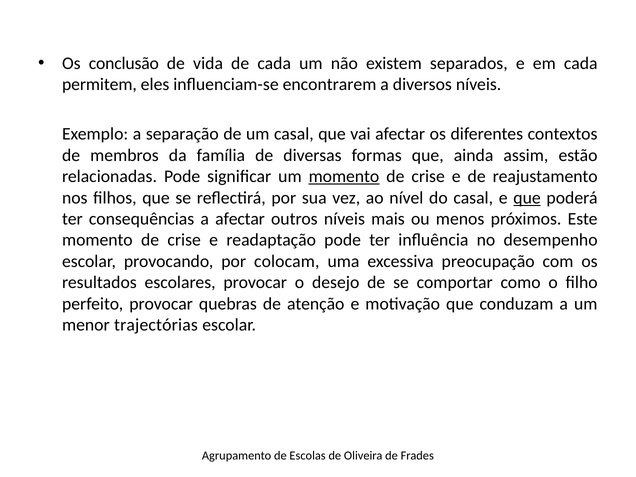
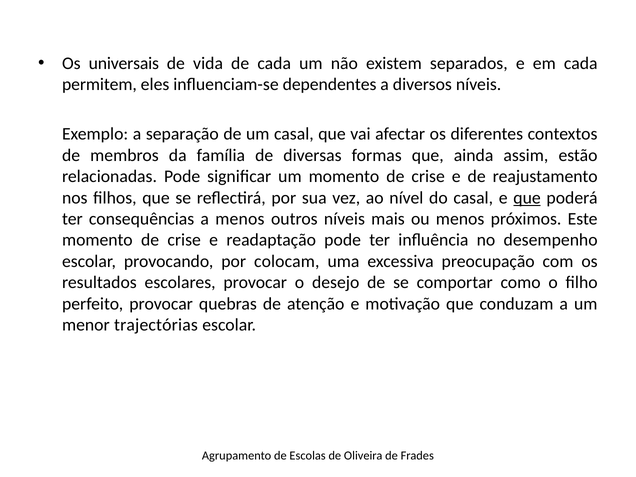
conclusão: conclusão -> universais (124, 63)
encontrarem: encontrarem -> dependentes (330, 84)
momento underline: present -> none (344, 176)
a afectar: afectar -> menos (240, 219)
